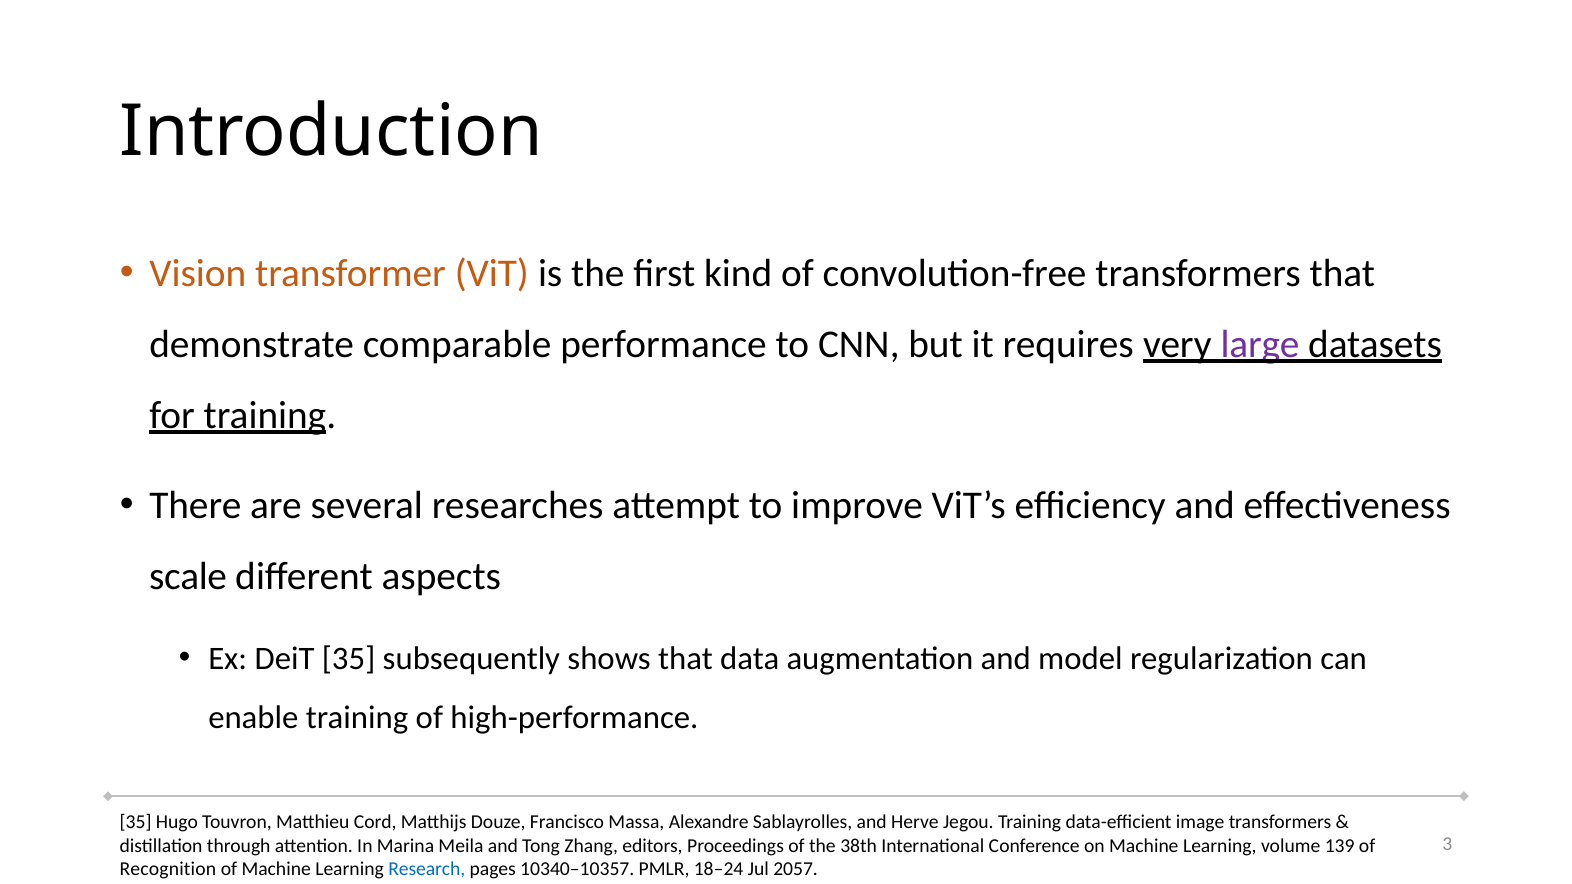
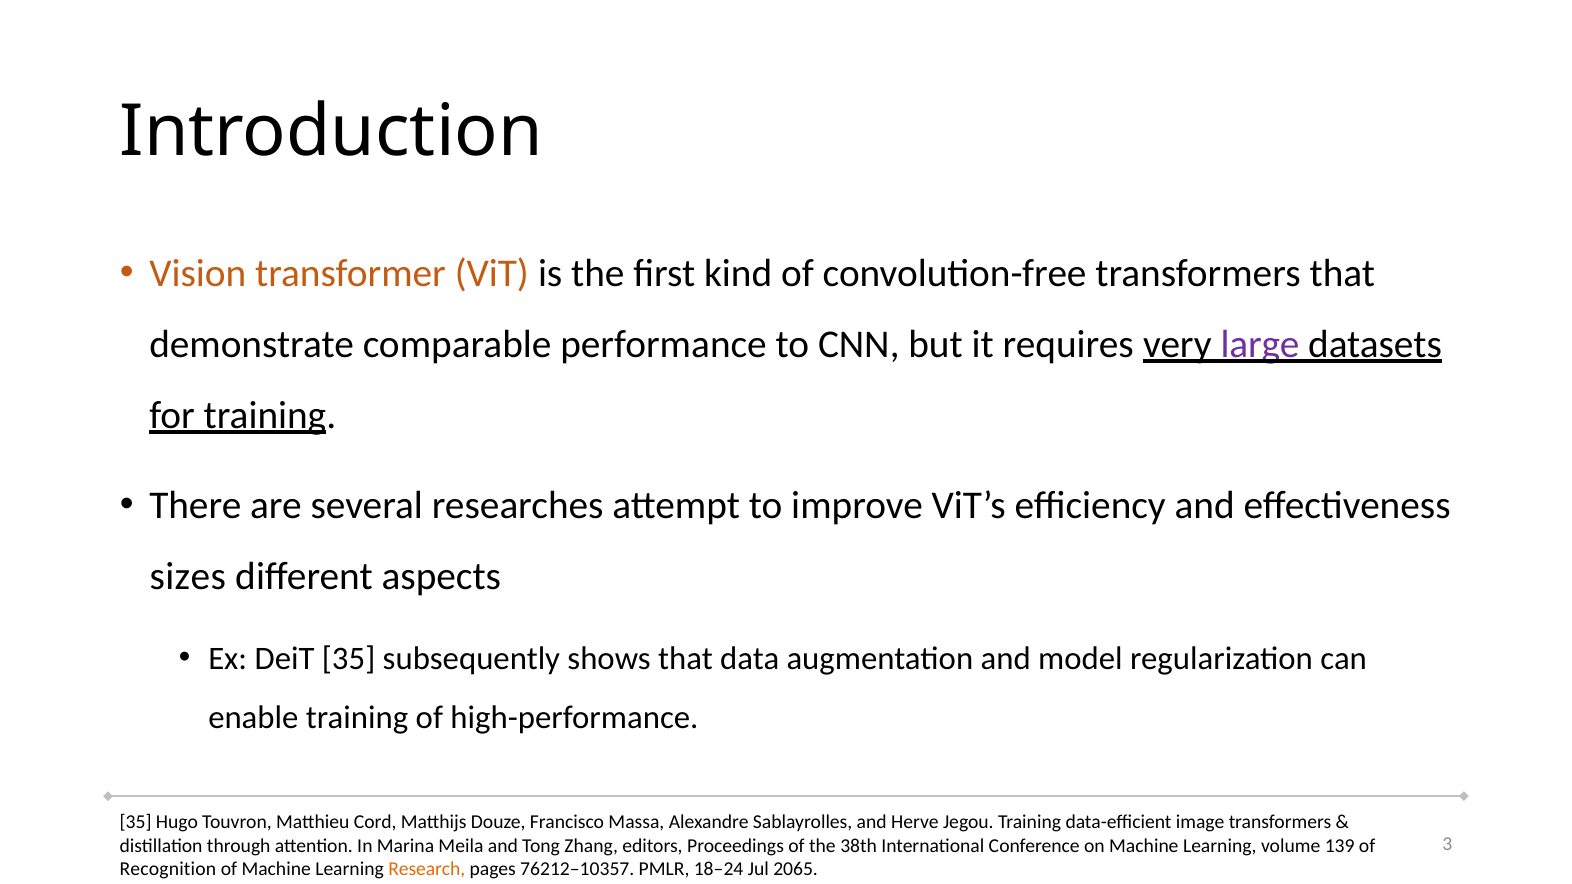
scale: scale -> sizes (188, 576)
Research colour: blue -> orange (427, 869)
10340–10357: 10340–10357 -> 76212–10357 (577, 869)
2057: 2057 -> 2065 (796, 869)
